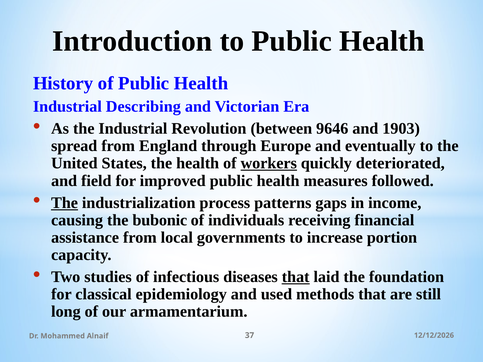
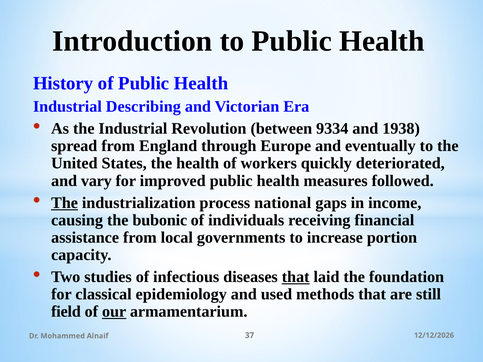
9646: 9646 -> 9334 (332, 129)
1903: 1903 -> 1938 (401, 129)
workers underline: present -> none (269, 163)
field: field -> vary (96, 181)
patterns: patterns -> national (283, 203)
long: long -> field (66, 312)
our underline: none -> present (114, 312)
